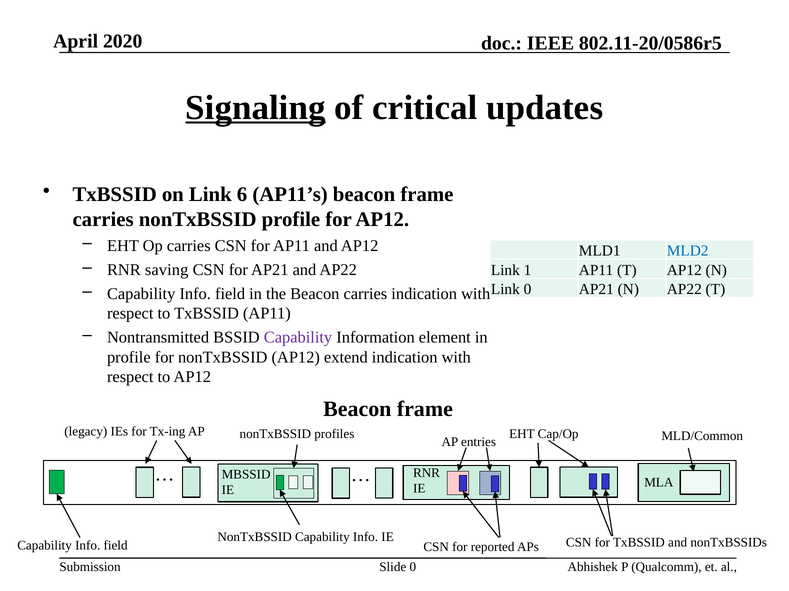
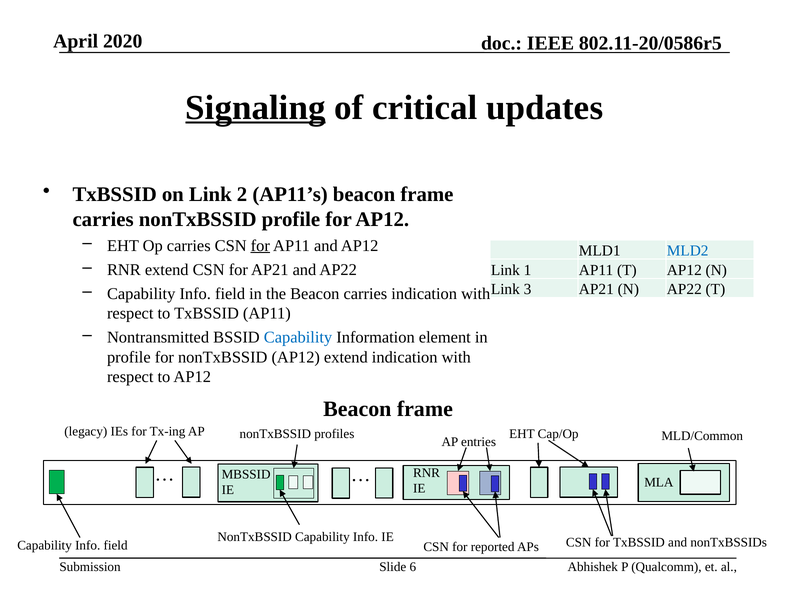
6: 6 -> 2 (242, 195)
for underline: none -> present (260, 246)
RNR saving: saving -> extend (167, 270)
Link 0: 0 -> 3 (528, 290)
Capability colour: purple -> blue (298, 338)
Slide 0: 0 -> 6 (413, 568)
